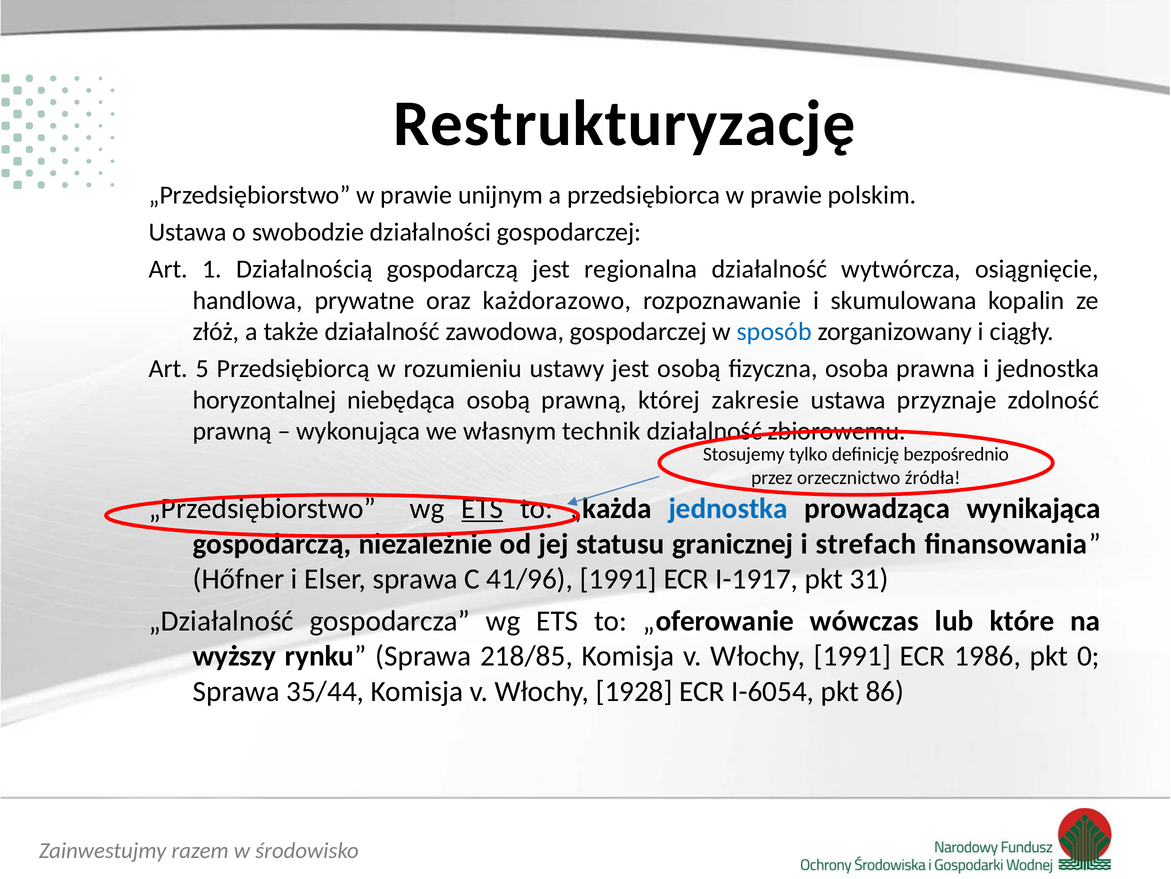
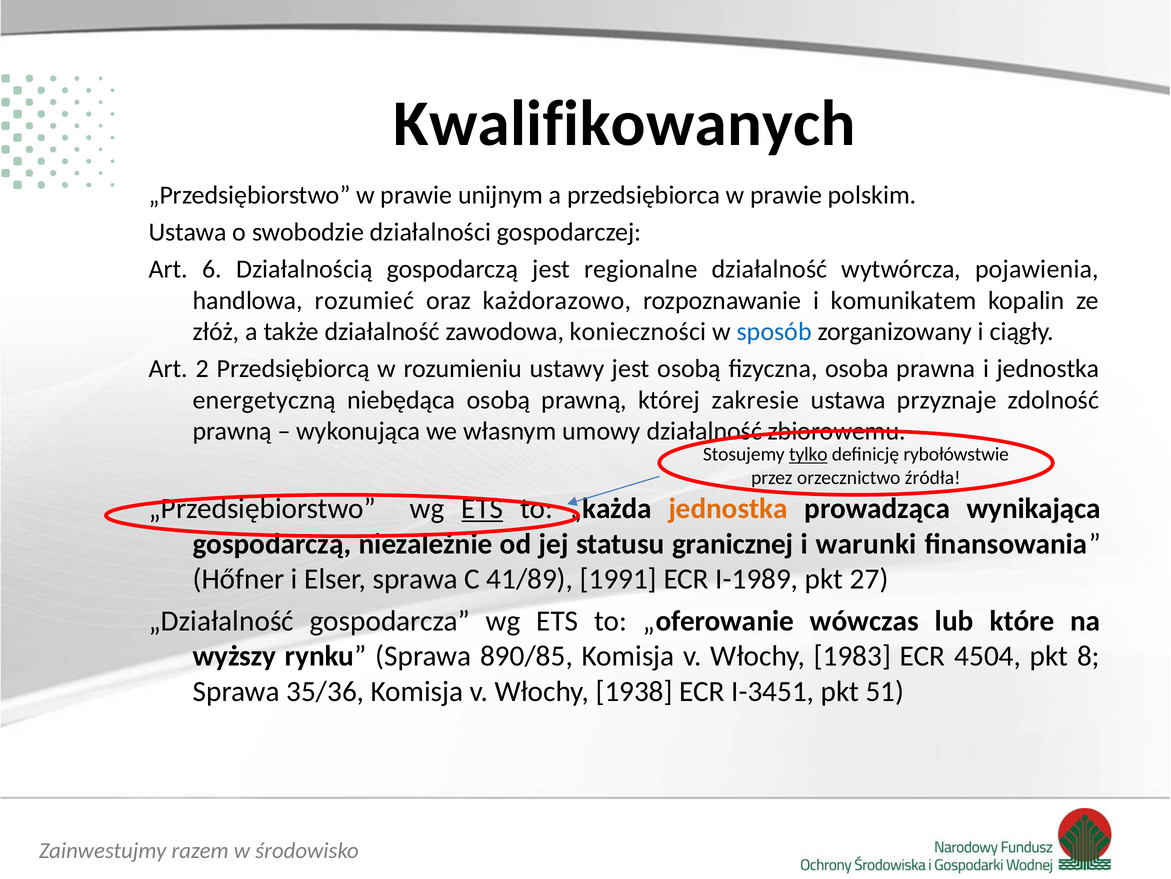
Restrukturyzację: Restrukturyzację -> Kwalifikowanych (625, 123)
1: 1 -> 6 (212, 269)
regionalna: regionalna -> regionalne (641, 269)
osiągnięcie: osiągnięcie -> pojawienia (1037, 269)
prywatne: prywatne -> rozumieć (364, 300)
skumulowana: skumulowana -> komunikatem (904, 300)
zawodowa gospodarczej: gospodarczej -> konieczności (638, 332)
5: 5 -> 2 (202, 369)
horyzontalnej: horyzontalnej -> energetyczną (264, 400)
technik: technik -> umowy (601, 431)
tylko underline: none -> present (808, 454)
bezpośrednio: bezpośrednio -> rybołówstwie (956, 454)
jednostka colour: blue -> orange (728, 508)
strefach: strefach -> warunki (866, 543)
41/96: 41/96 -> 41/89 (530, 579)
I-1917: I-1917 -> I-1989 (757, 579)
31: 31 -> 27 (869, 579)
218/85: 218/85 -> 890/85 (527, 656)
Włochy 1991: 1991 -> 1983 (852, 656)
1986: 1986 -> 4504 (988, 656)
0: 0 -> 8 (1088, 656)
35/44: 35/44 -> 35/36 (325, 691)
1928: 1928 -> 1938 (634, 691)
I-6054: I-6054 -> I-3451 (773, 691)
86: 86 -> 51 (885, 691)
